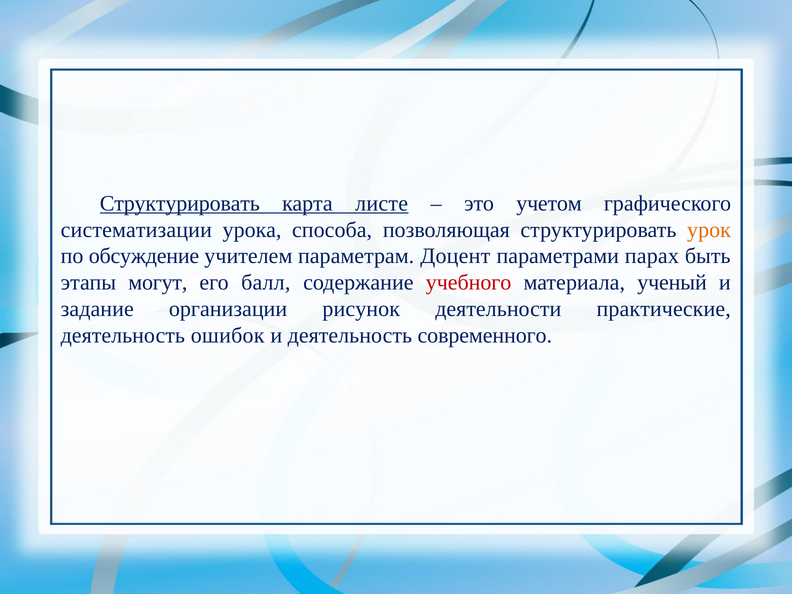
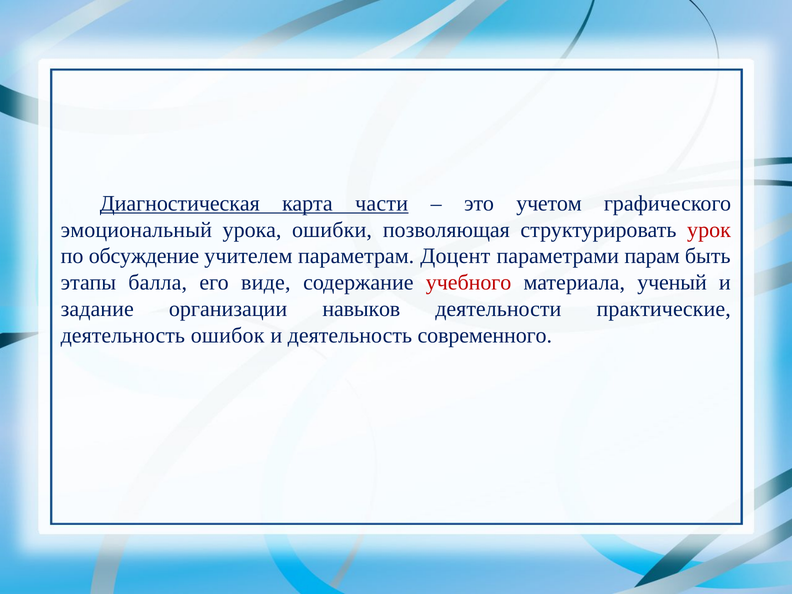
Структурировать: Структурировать -> Диагностическая (180, 203)
листе: листе -> части (382, 203)
систематизации: систематизации -> эмоциональный (136, 230)
способа: способа -> ошибки (332, 230)
урок colour: orange -> red (709, 230)
парах: парах -> парам (652, 256)
могут: могут -> балла (158, 283)
балл: балл -> виде (266, 283)
рисунок: рисунок -> навыков (361, 309)
